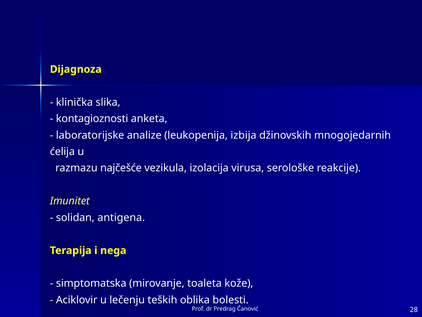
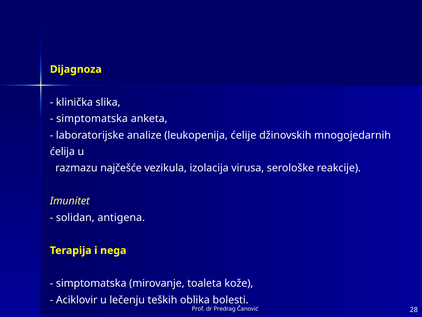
kontagioznosti: kontagioznosti -> simptomatska (92, 119)
izbija: izbija -> ćelije (243, 135)
